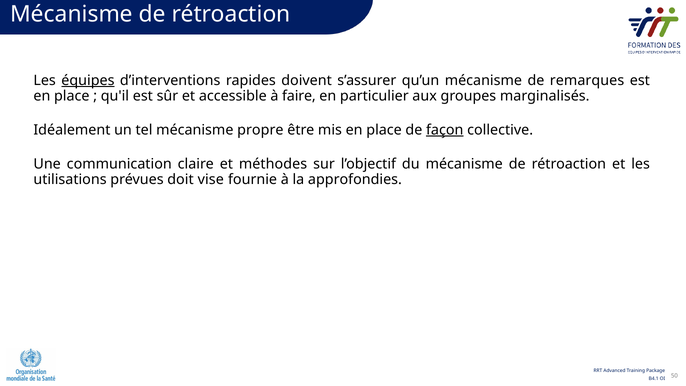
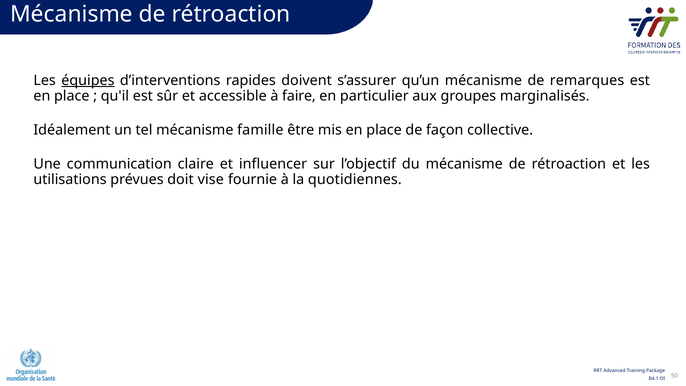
propre: propre -> famille (260, 130)
façon underline: present -> none (445, 130)
méthodes: méthodes -> influencer (273, 164)
approfondies: approfondies -> quotidiennes (355, 179)
